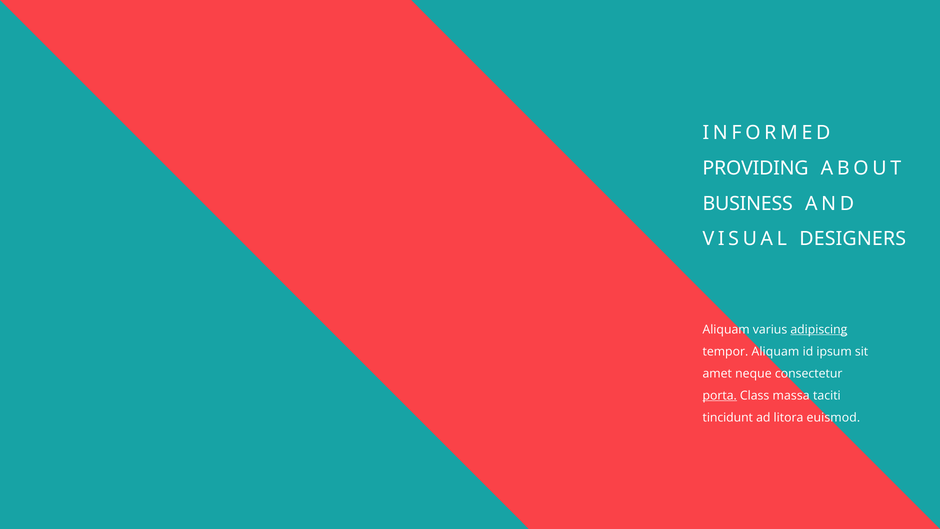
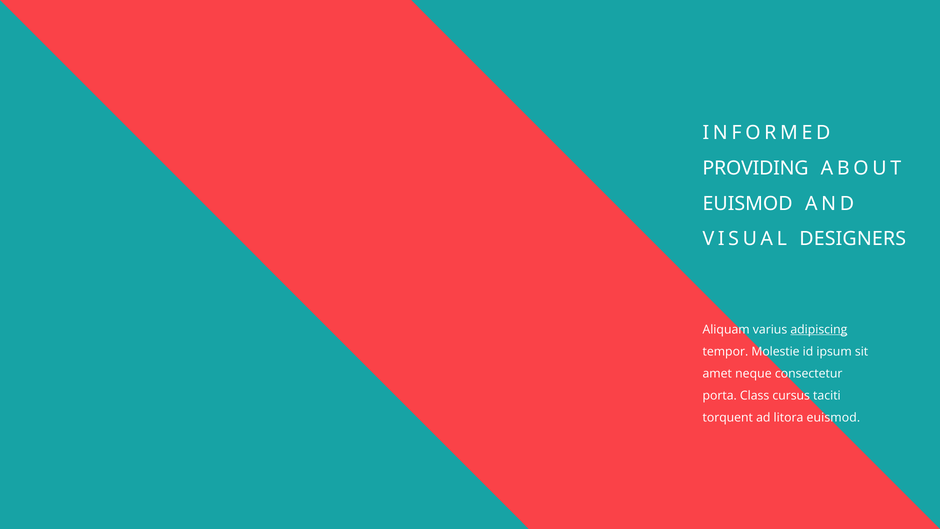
BUSINESS: BUSINESS -> EUISMOD (748, 203)
tempor Aliquam: Aliquam -> Molestie (776, 351)
porta underline: present -> none (720, 395)
massa: massa -> cursus (791, 395)
tincidunt: tincidunt -> torquent (728, 417)
